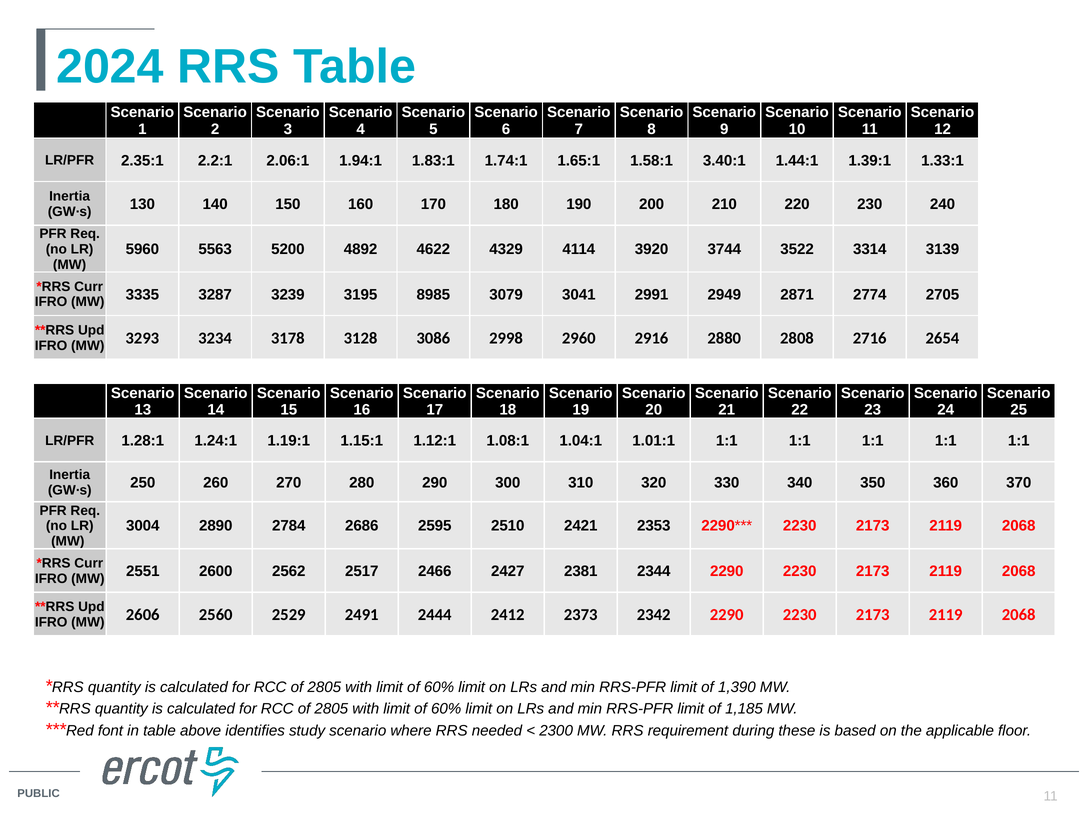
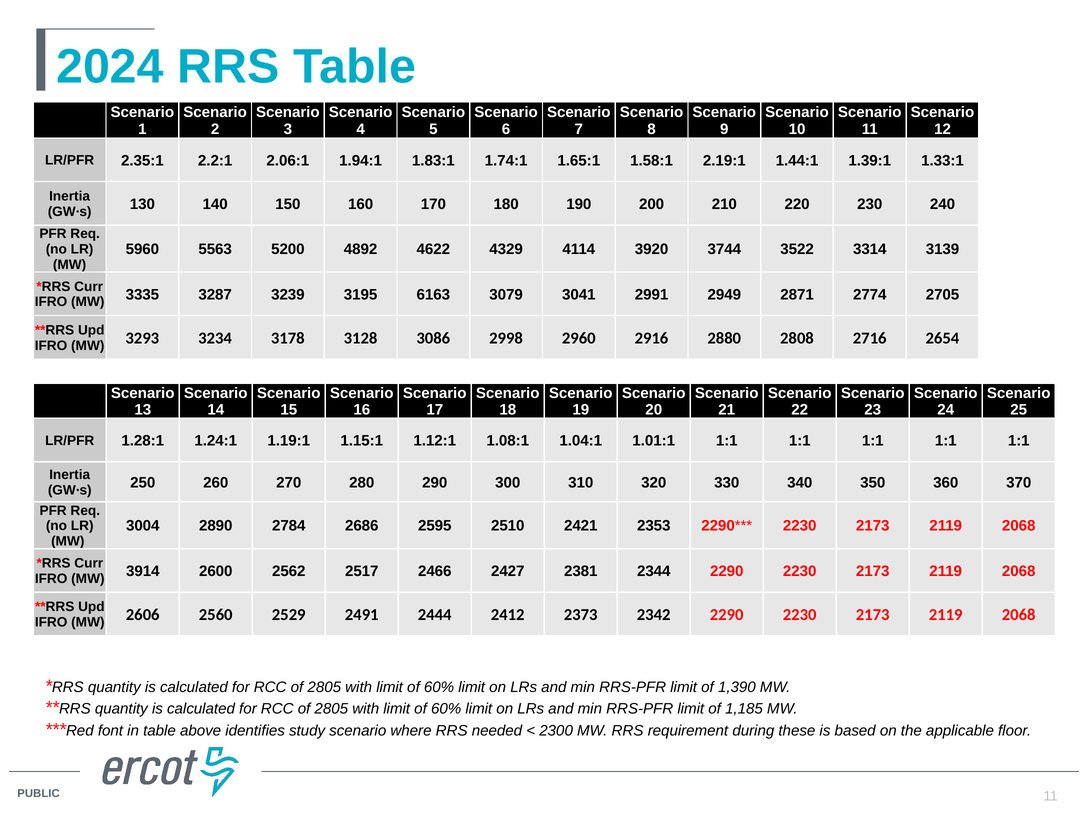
3.40:1: 3.40:1 -> 2.19:1 (724, 161)
8985: 8985 -> 6163 (433, 295)
2551: 2551 -> 3914 (143, 571)
